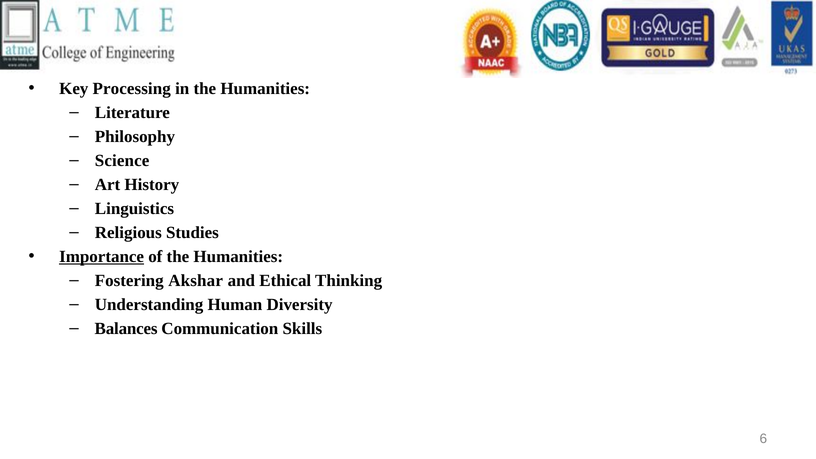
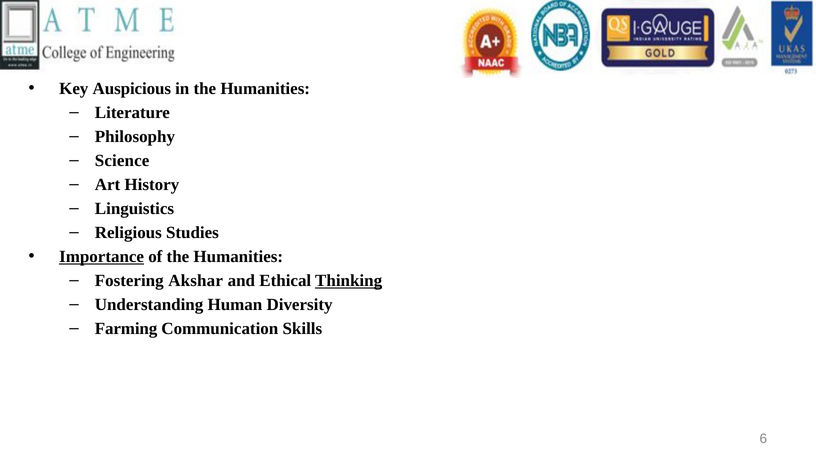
Processing: Processing -> Auspicious (132, 89)
Thinking underline: none -> present (349, 281)
Balances: Balances -> Farming (126, 329)
